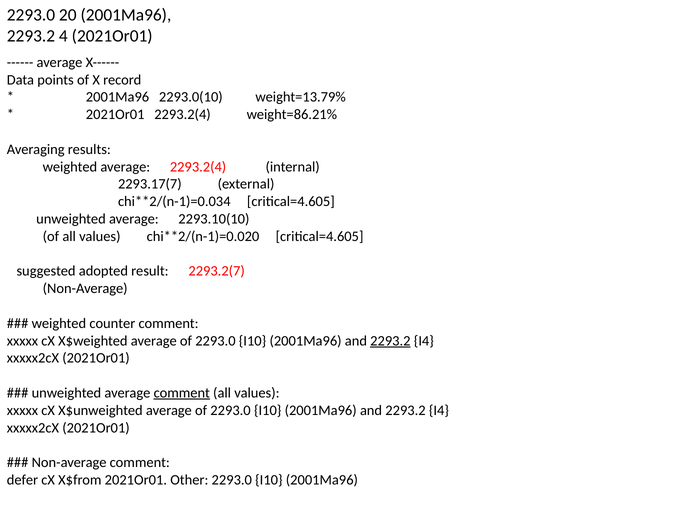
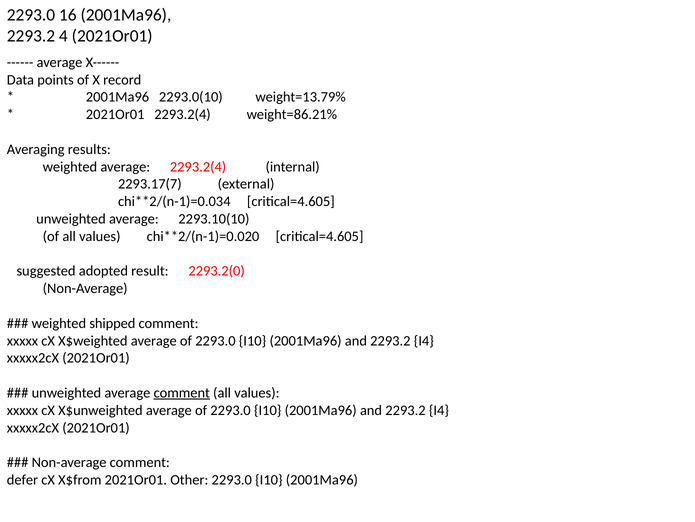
20: 20 -> 16 (68, 15)
2293.2(7: 2293.2(7 -> 2293.2(0 (217, 271)
counter: counter -> shipped (112, 323)
2293.2 underline: present -> none (390, 340)
